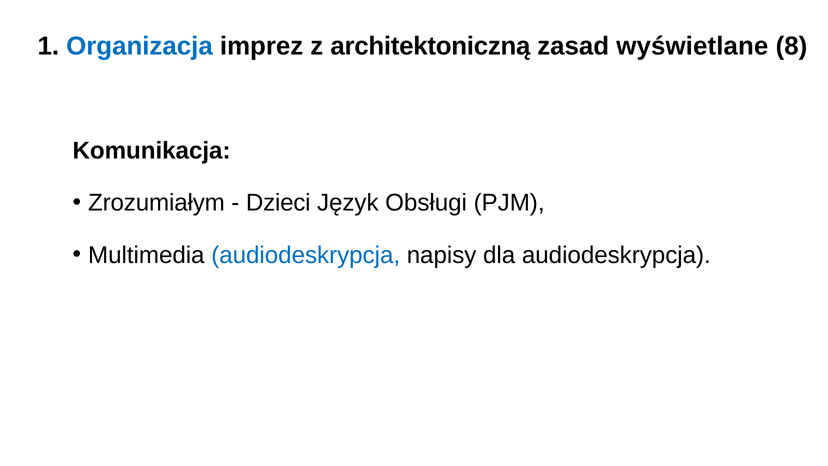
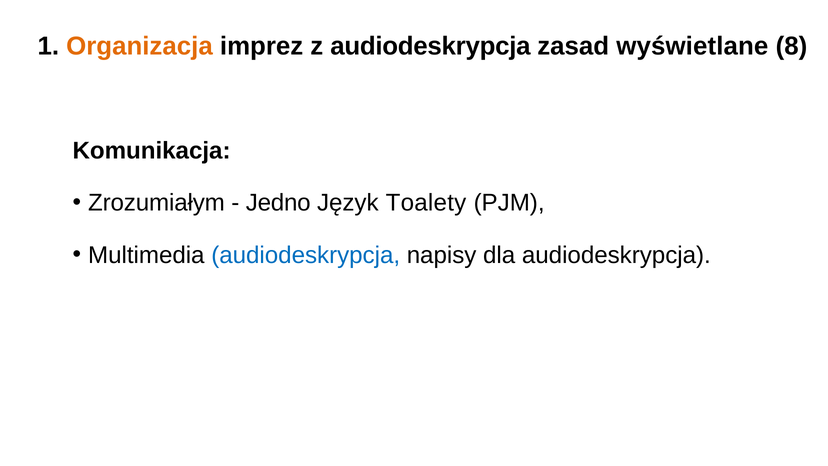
Organizacja colour: blue -> orange (139, 46)
z architektoniczną: architektoniczną -> audiodeskrypcja (430, 46)
Dzieci: Dzieci -> Jedno (278, 203)
Obsługi: Obsługi -> Toalety (426, 203)
